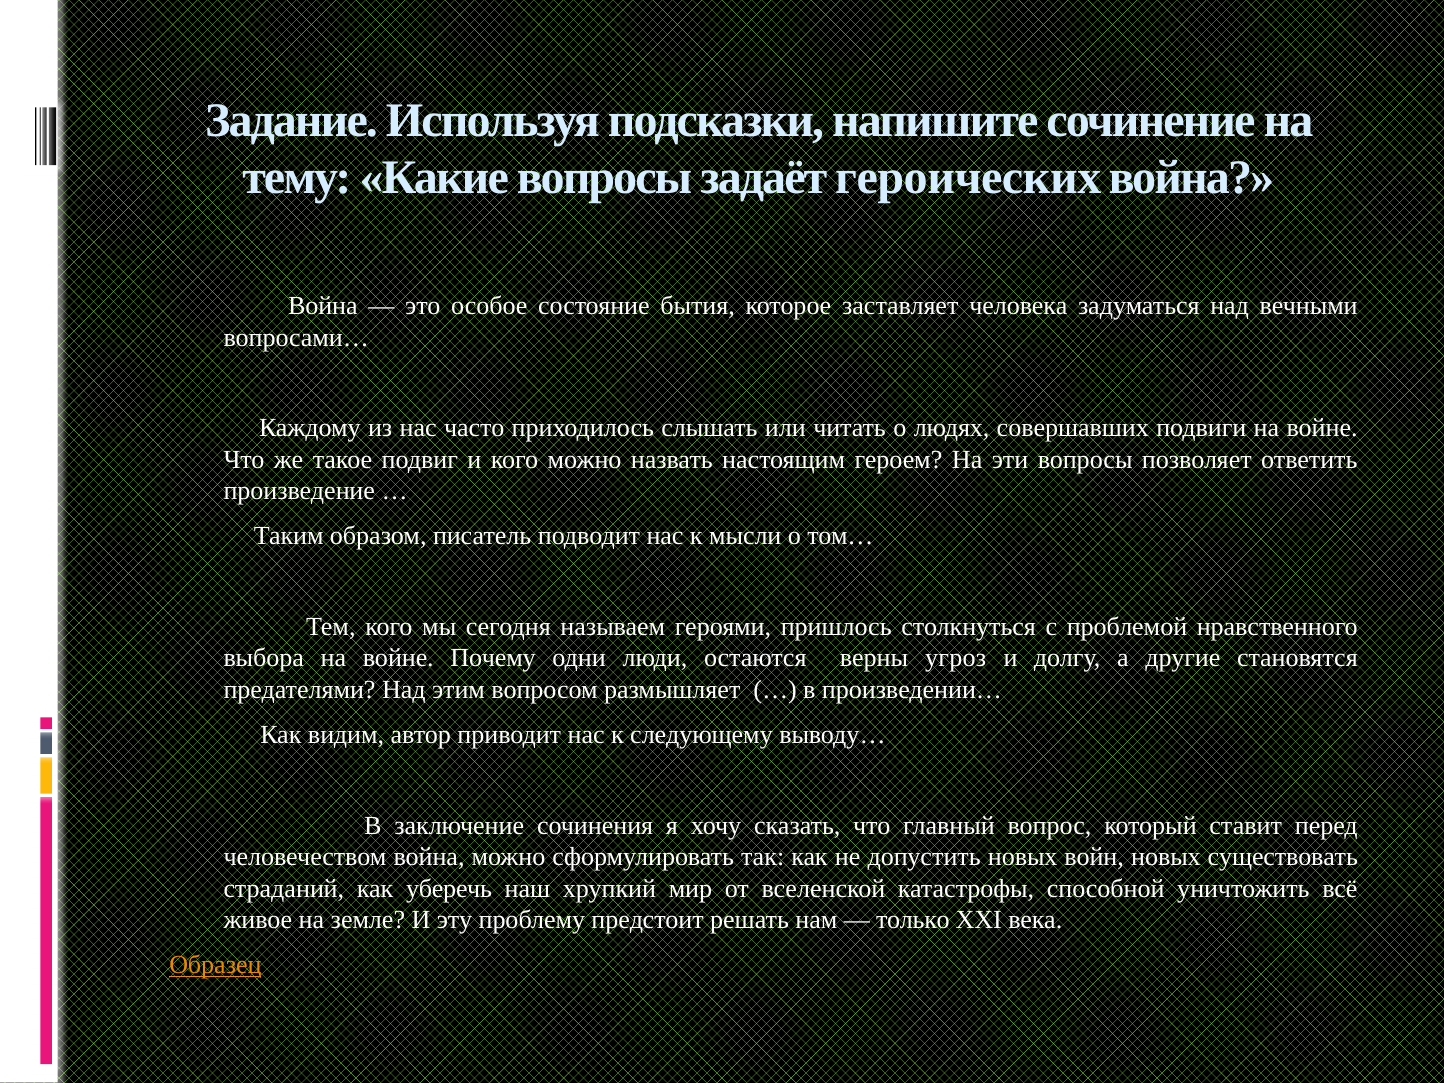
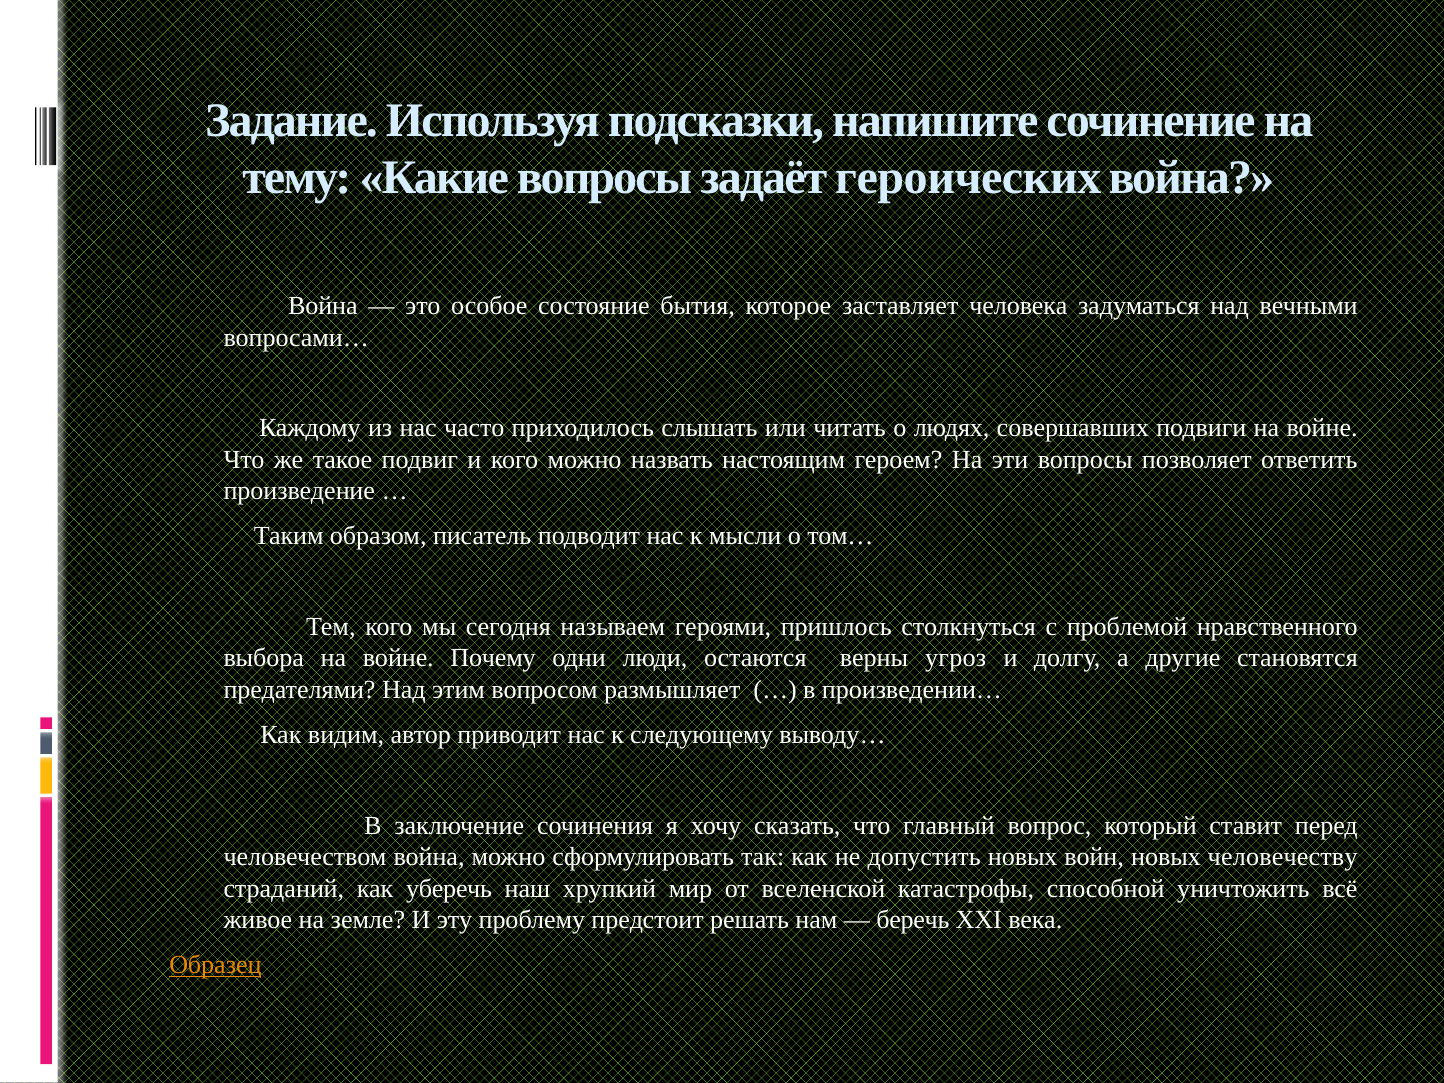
существовать: существовать -> человечеству (1283, 857)
только: только -> беречь (913, 920)
